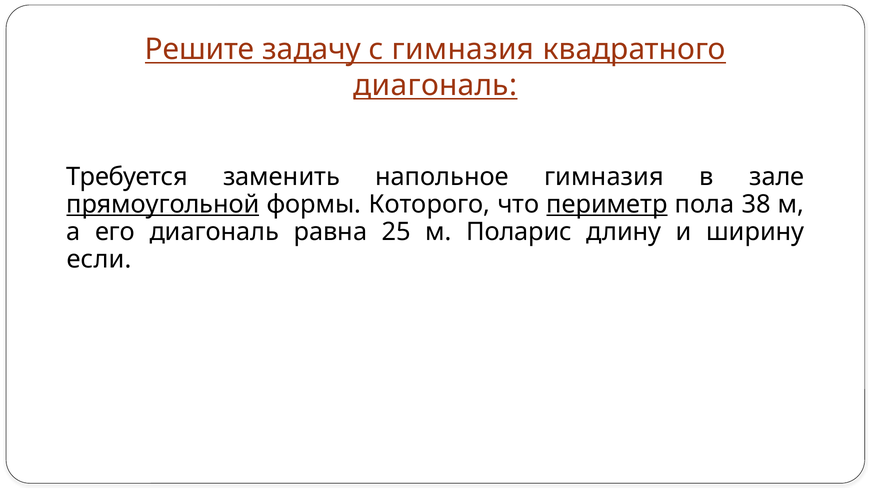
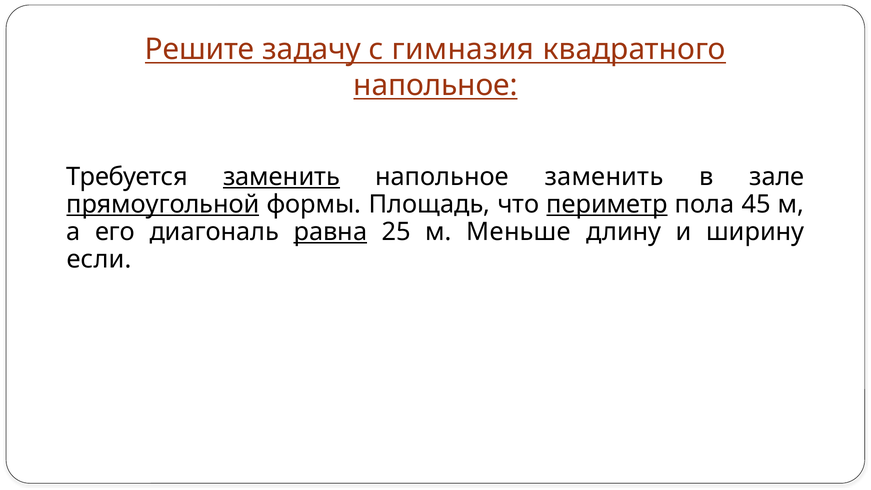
диагональ: диагональ -> напольное (435, 85)
заменить underline: none -> present (281, 177)
напольное гимназия: гимназия -> заменить (604, 177)
Которого: Которого -> Площадь (429, 204)
38: 38 -> 45 (756, 204)
равна underline: none -> present (330, 232)
Поларис: Поларис -> Меньше (519, 232)
